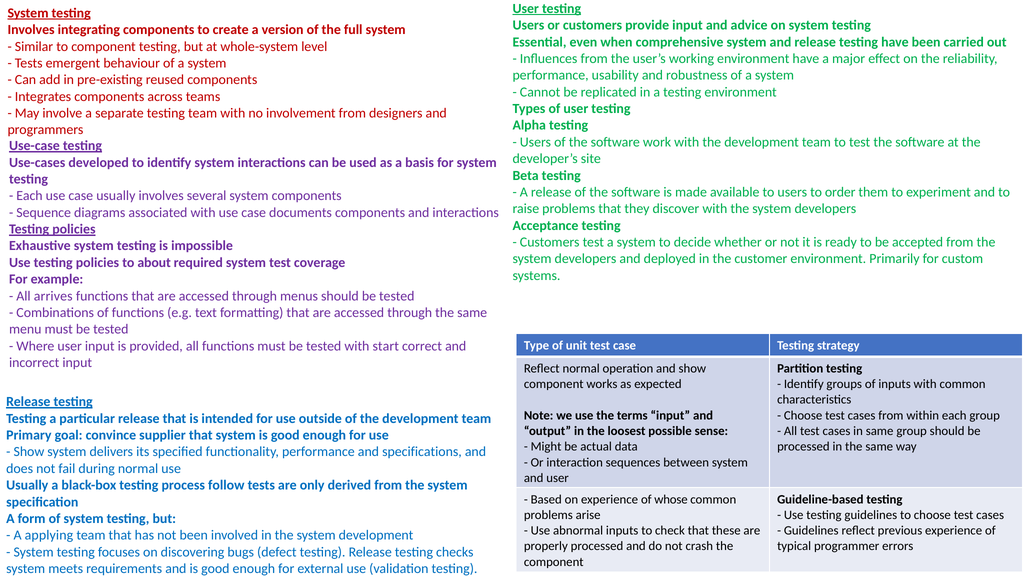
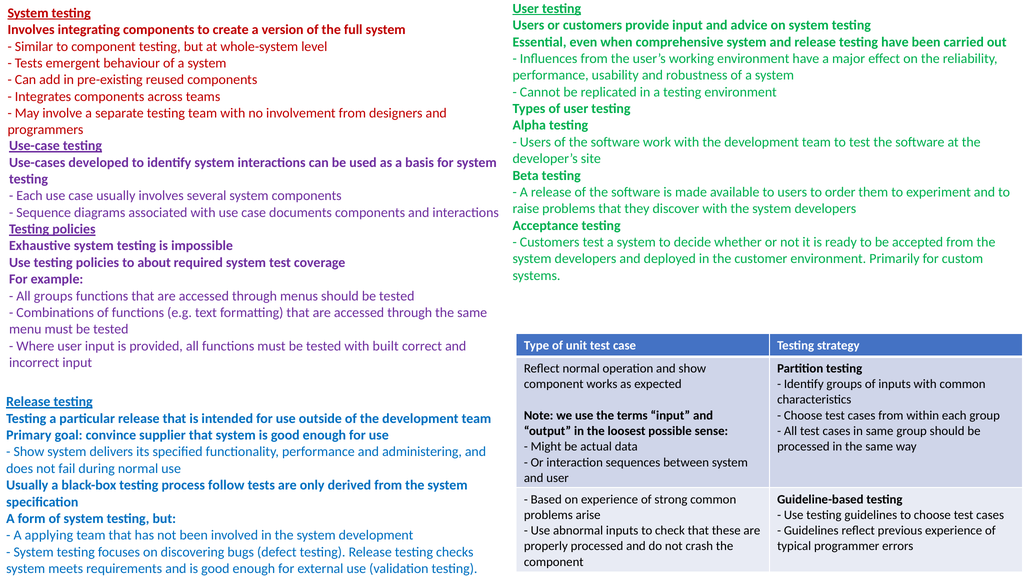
All arrives: arrives -> groups (53, 296)
start: start -> built (386, 346)
specifications: specifications -> administering (422, 452)
whose: whose -> strong (671, 499)
